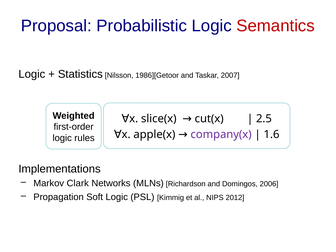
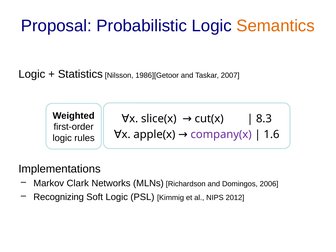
Semantics colour: red -> orange (276, 26)
2.5: 2.5 -> 8.3 (264, 119)
Propagation: Propagation -> Recognizing (59, 197)
